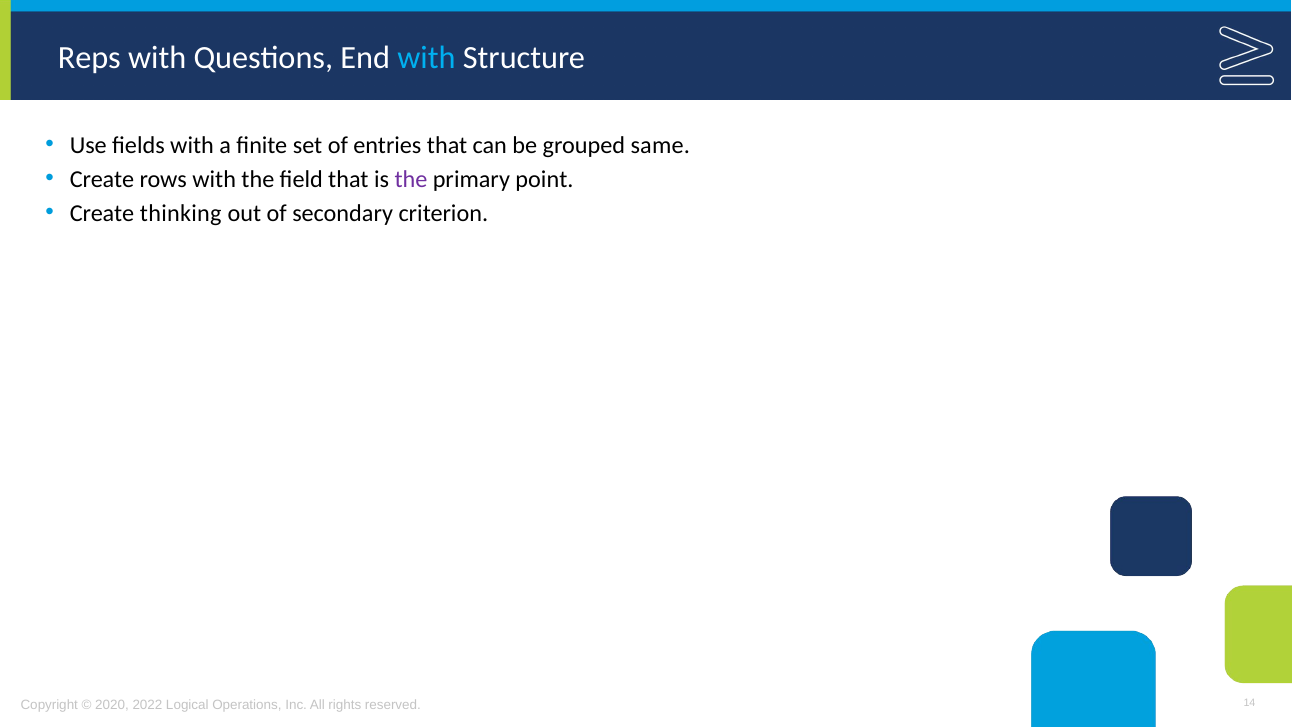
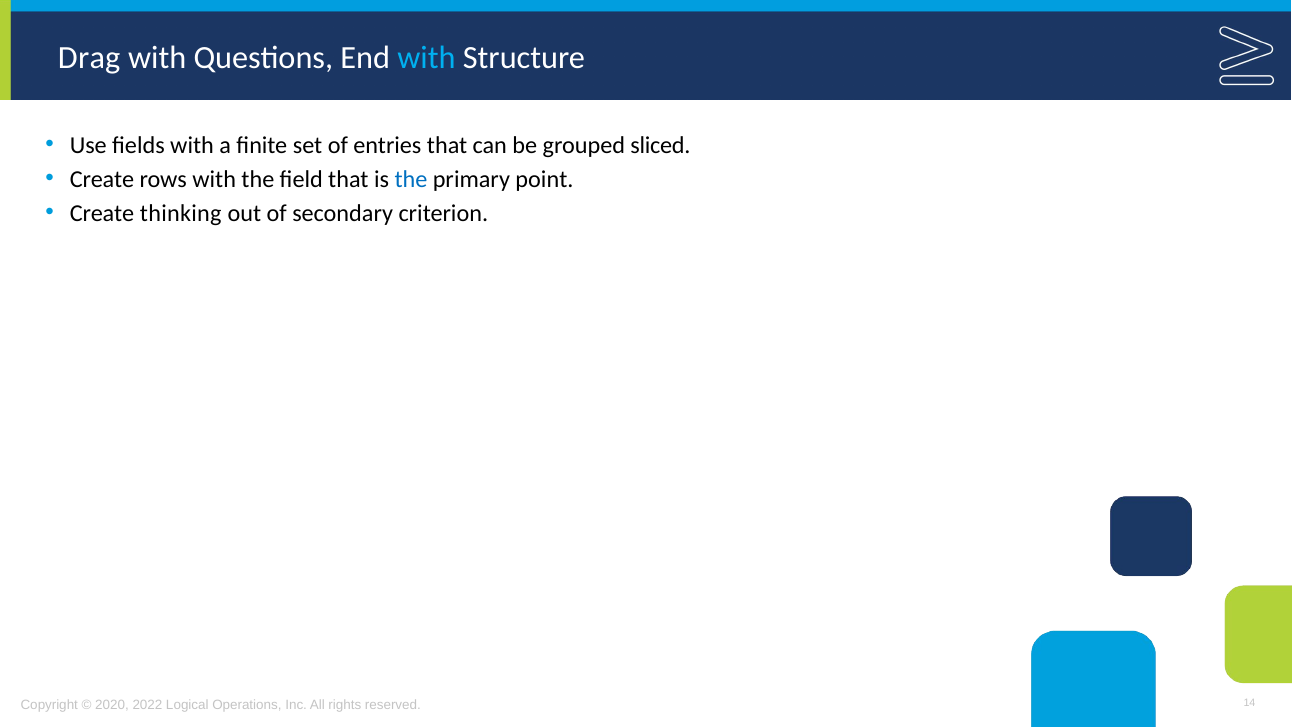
Reps: Reps -> Drag (89, 58)
same: same -> sliced (660, 145)
the colour: purple -> blue (411, 179)
